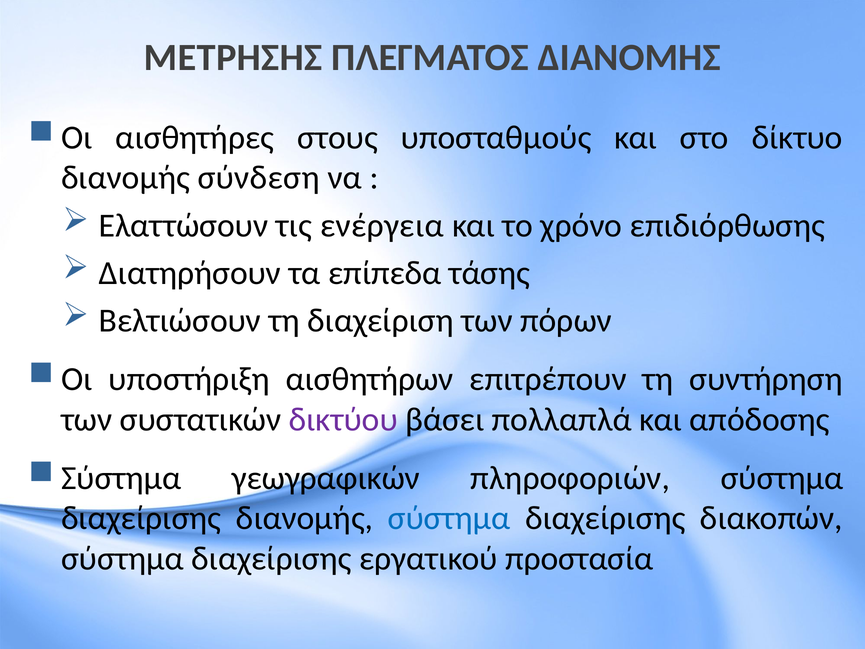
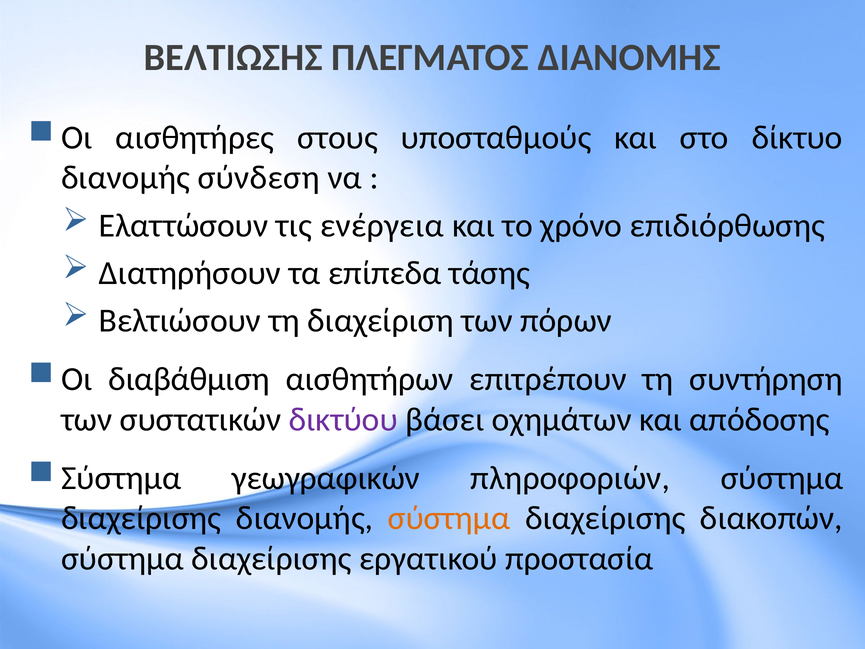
ΜΕΤΡΗΣΗΣ: ΜΕΤΡΗΣΗΣ -> ΒΕΛΤΙΩΣΗΣ (233, 58)
υποστήριξη: υποστήριξη -> διαβάθμιση (189, 379)
πολλαπλά: πολλαπλά -> οχημάτων (562, 419)
σύστημα colour: blue -> orange (449, 518)
